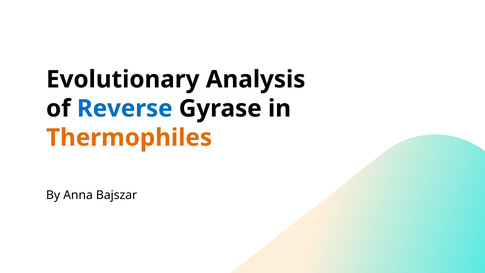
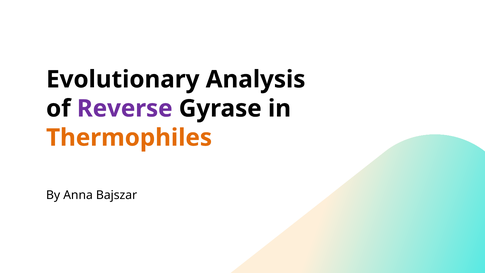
Reverse colour: blue -> purple (125, 108)
